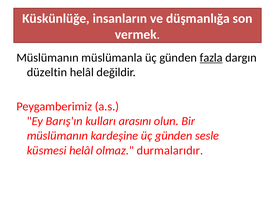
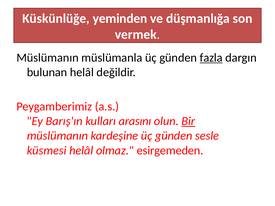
insanların: insanların -> yeminden (120, 19)
düzeltin: düzeltin -> bulunan (47, 72)
Bir underline: none -> present (188, 121)
durmalarıdır: durmalarıdır -> esirgemeden (170, 151)
